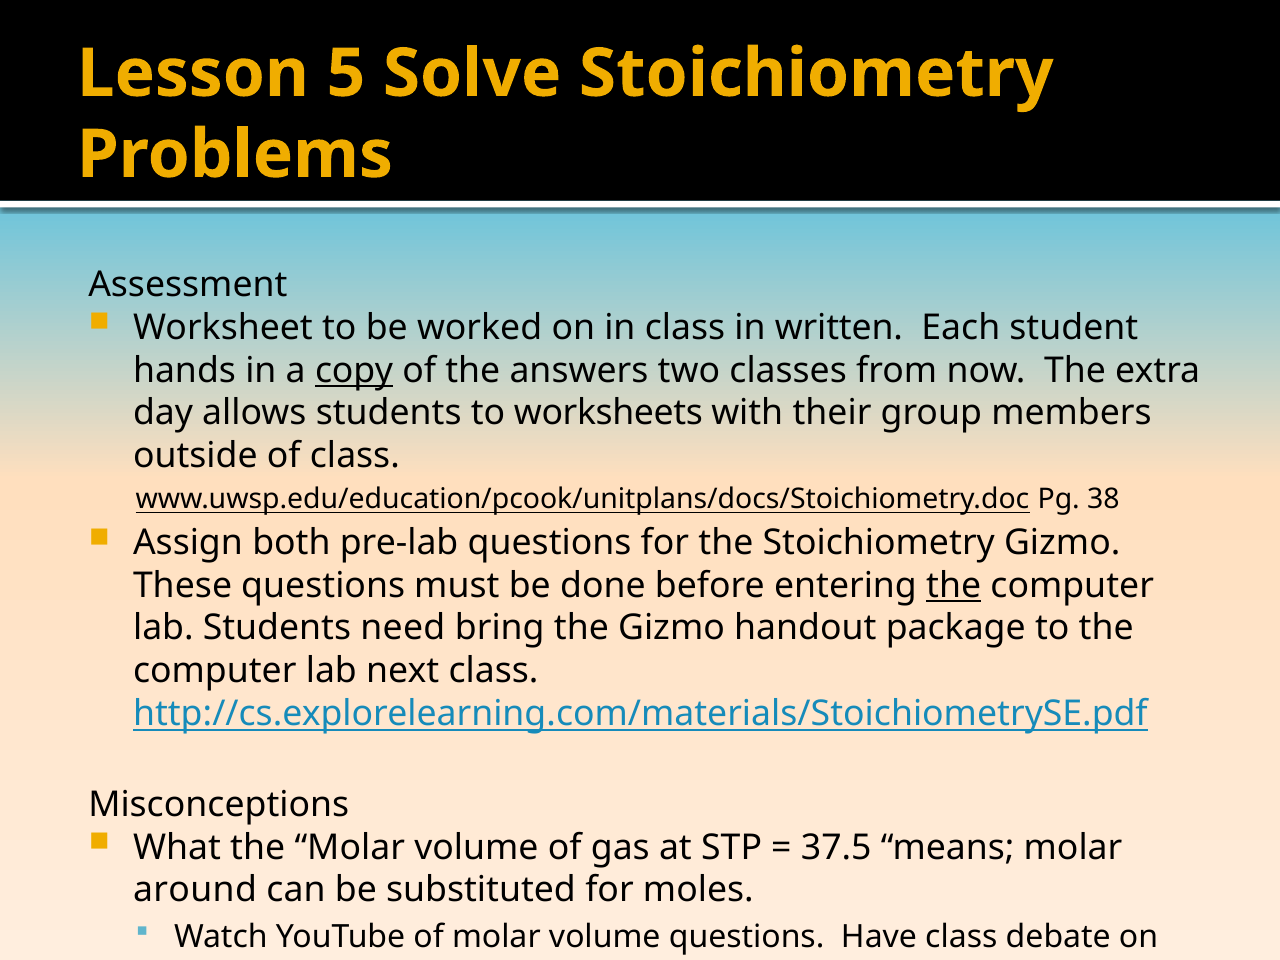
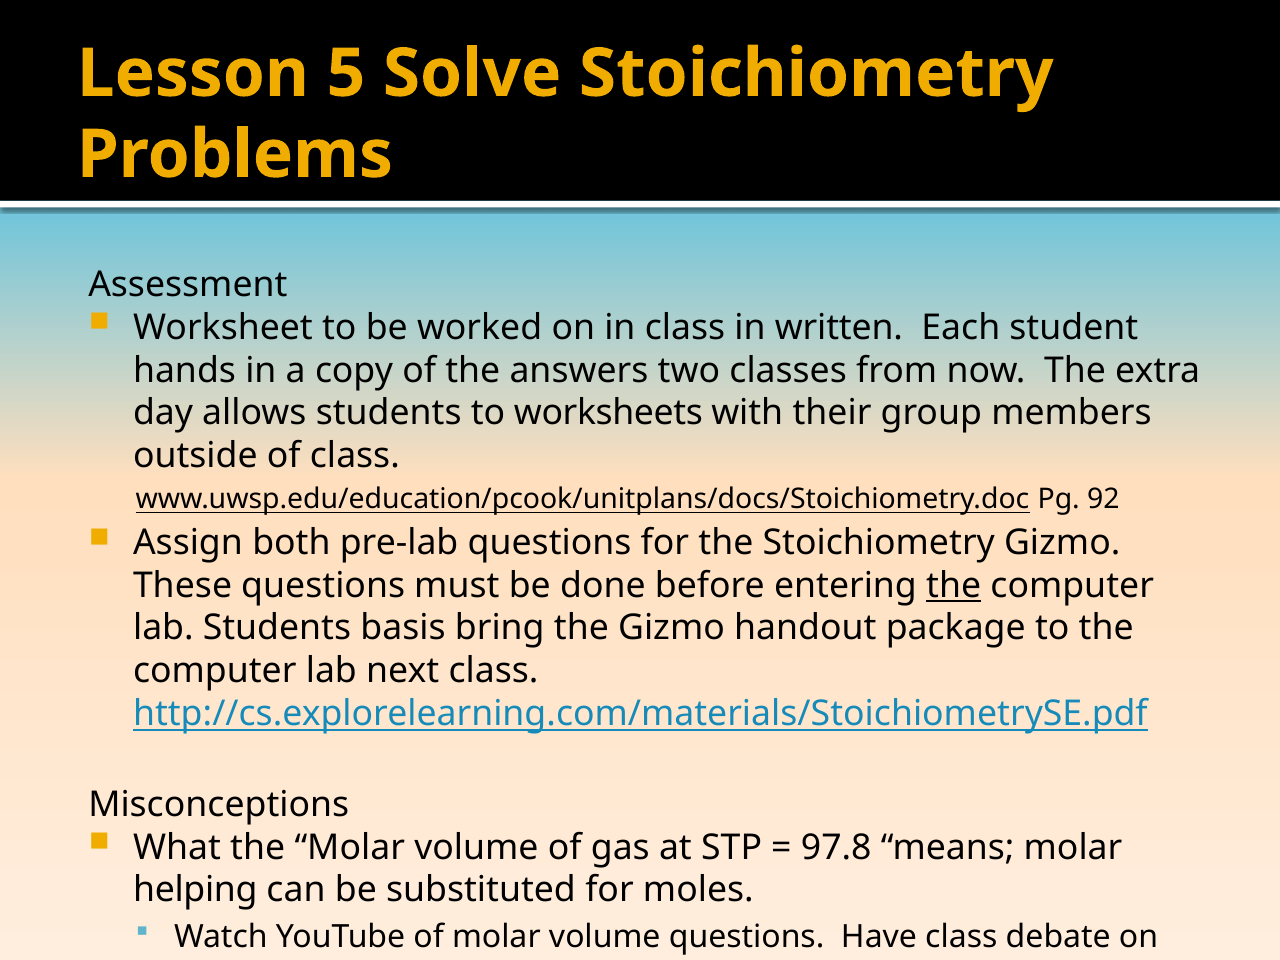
copy underline: present -> none (354, 370)
38: 38 -> 92 (1103, 499)
need: need -> basis (403, 628)
37.5: 37.5 -> 97.8 (836, 848)
around: around -> helping (195, 890)
